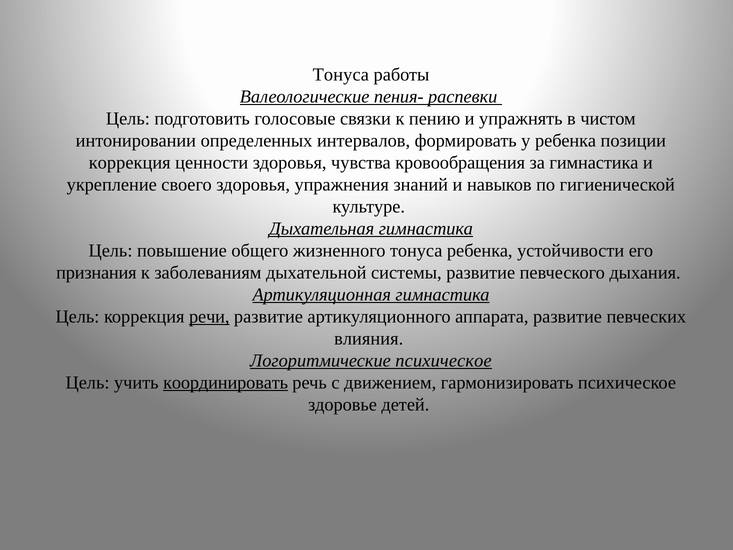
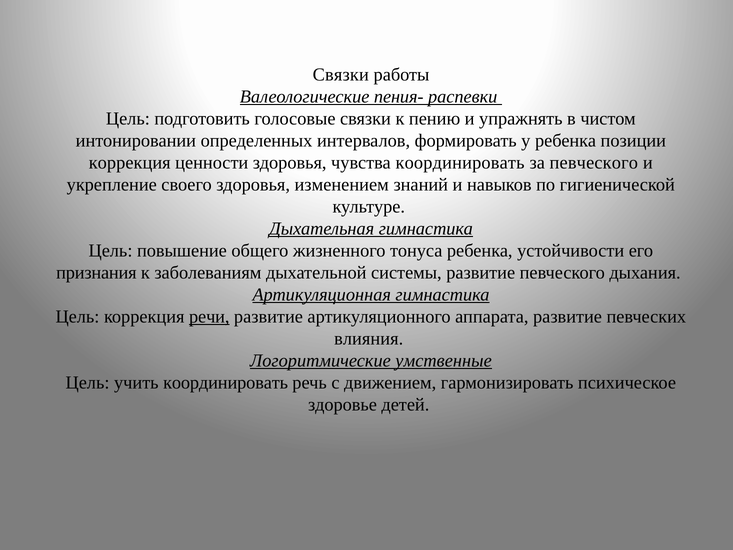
Тонуса: Тонуса -> Связки (341, 75)
чувства кровообращения: кровообращения -> координировать (460, 163)
за гимнастика: гимнастика -> певческого (594, 163)
упражнения: упражнения -> изменением (342, 185)
Логоритмические психическое: психическое -> умственные (444, 360)
координировать underline: present -> none (226, 382)
